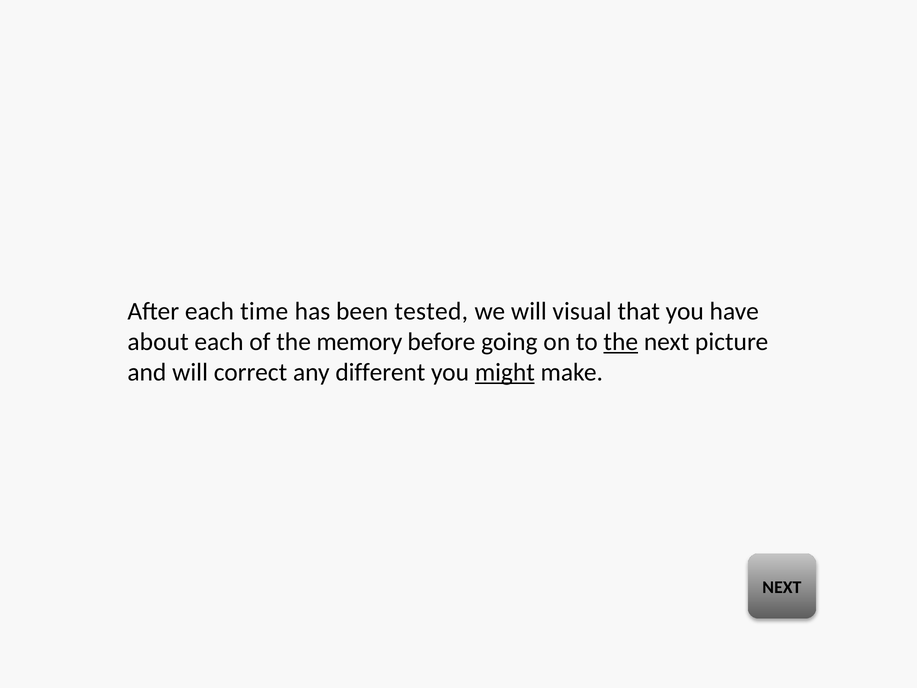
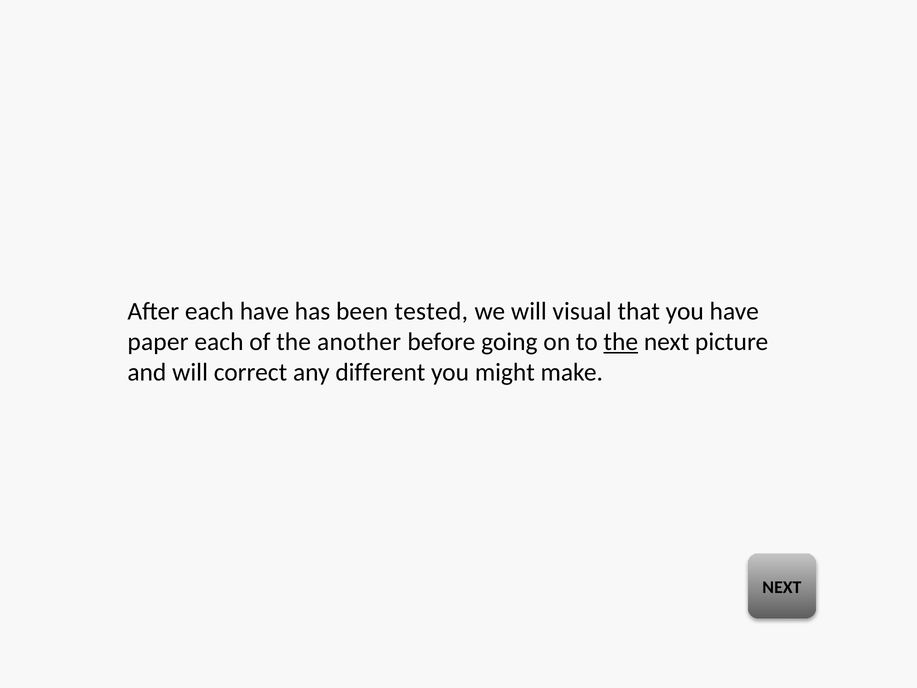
each time: time -> have (264, 311)
about: about -> paper (158, 342)
memory: memory -> another (359, 342)
might underline: present -> none (505, 372)
